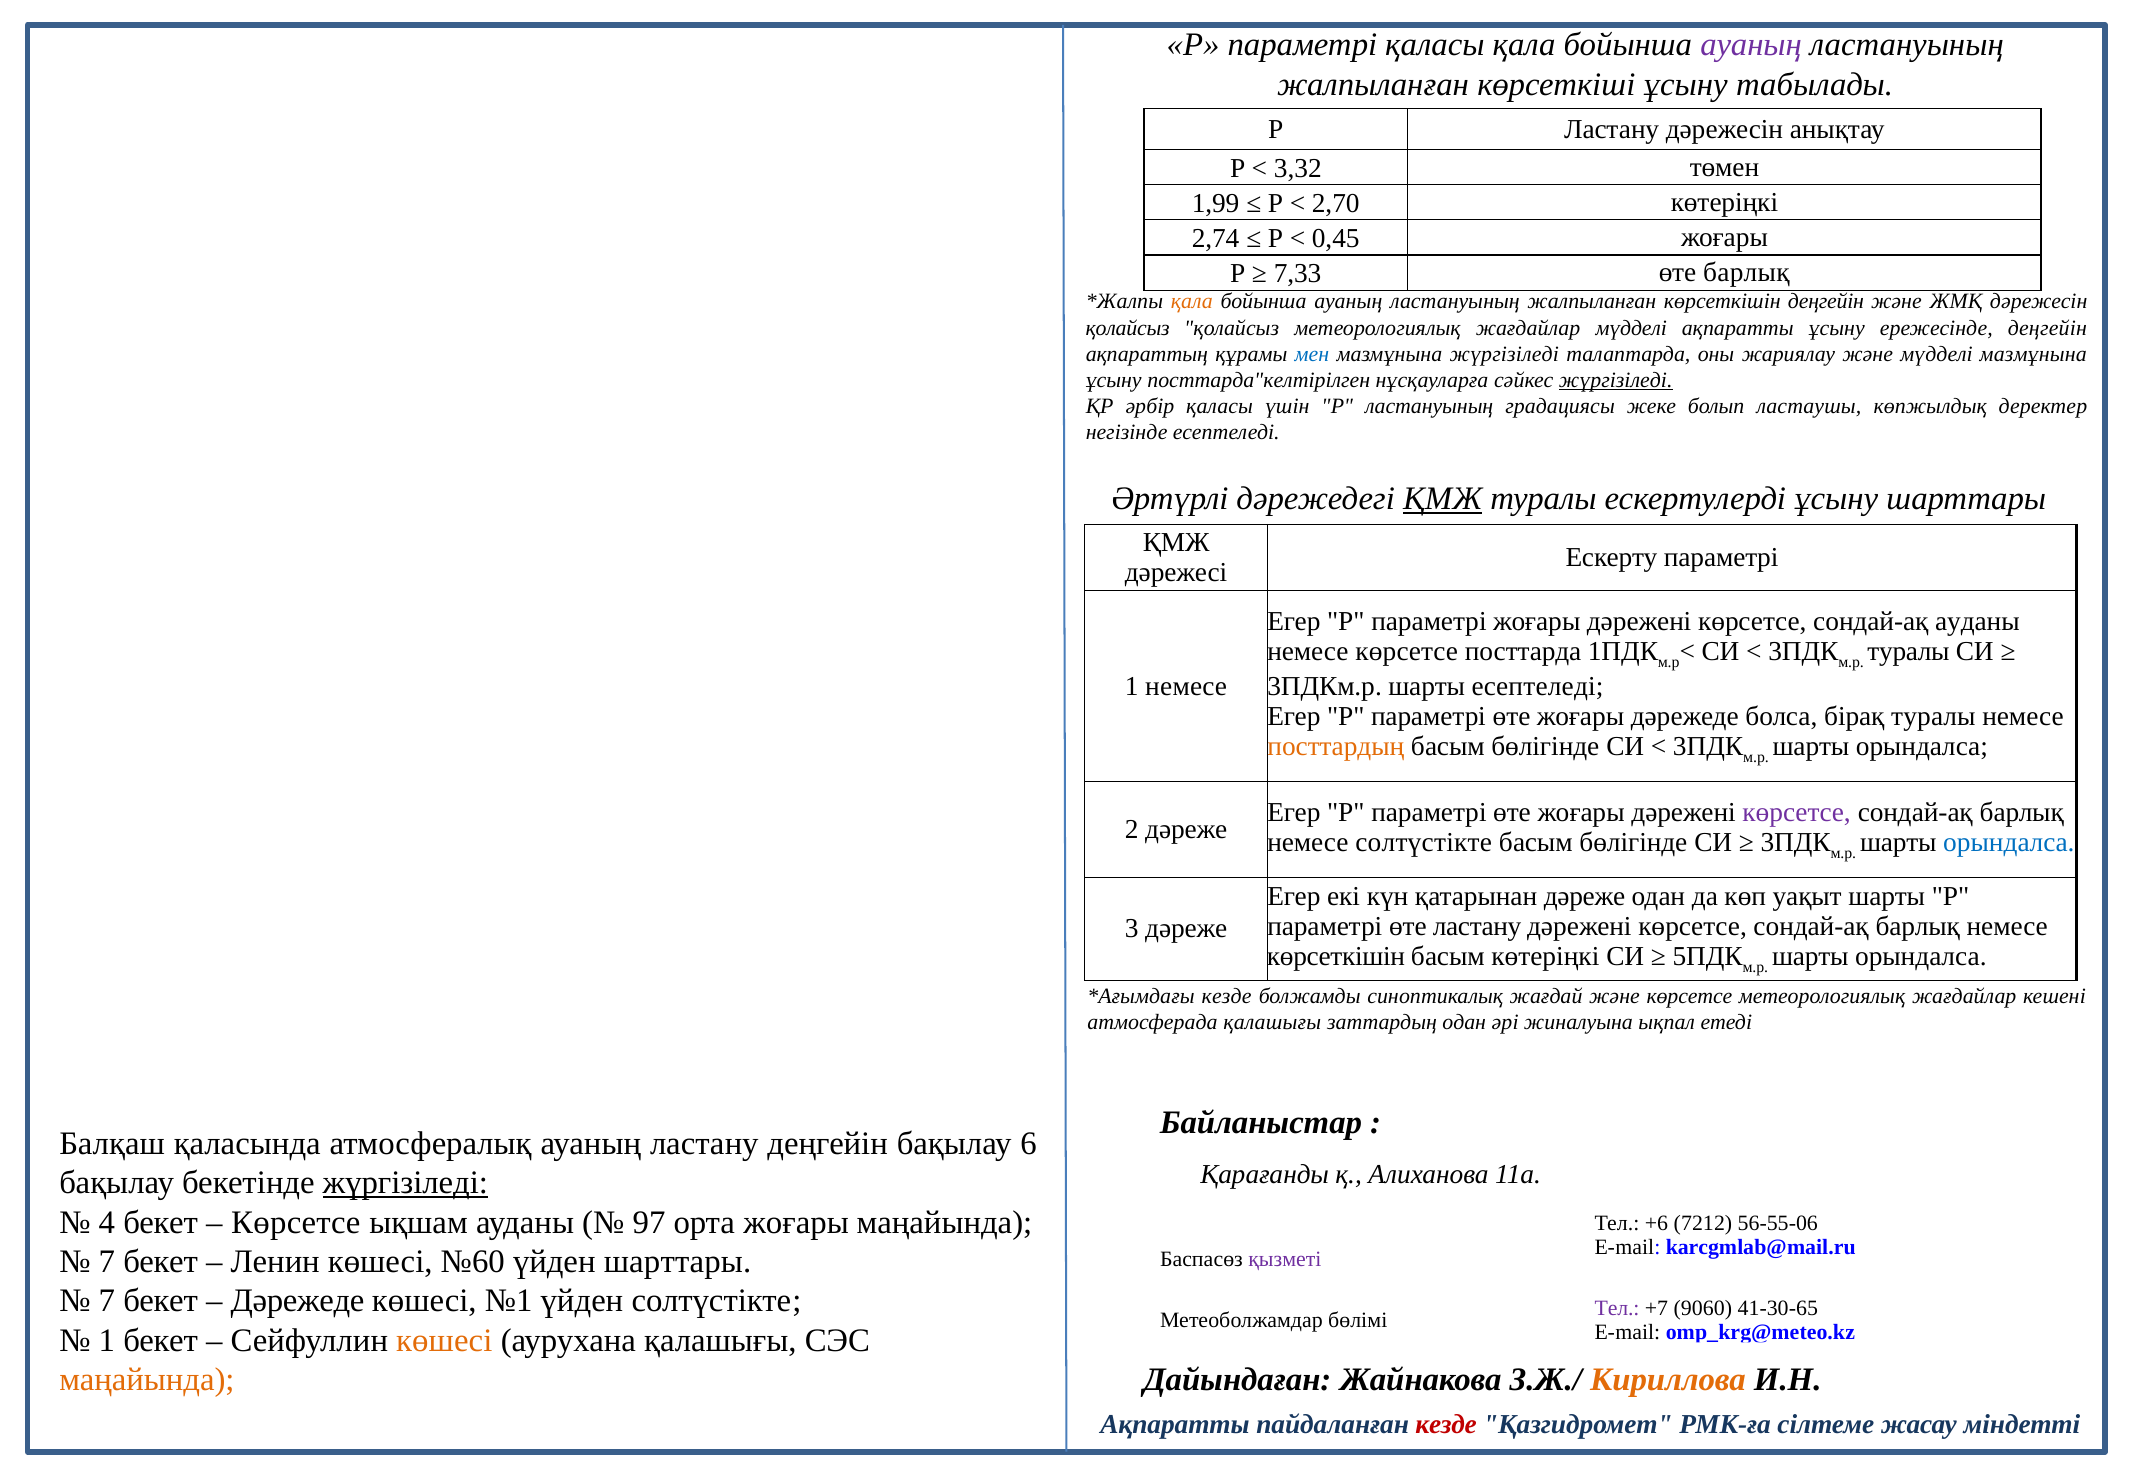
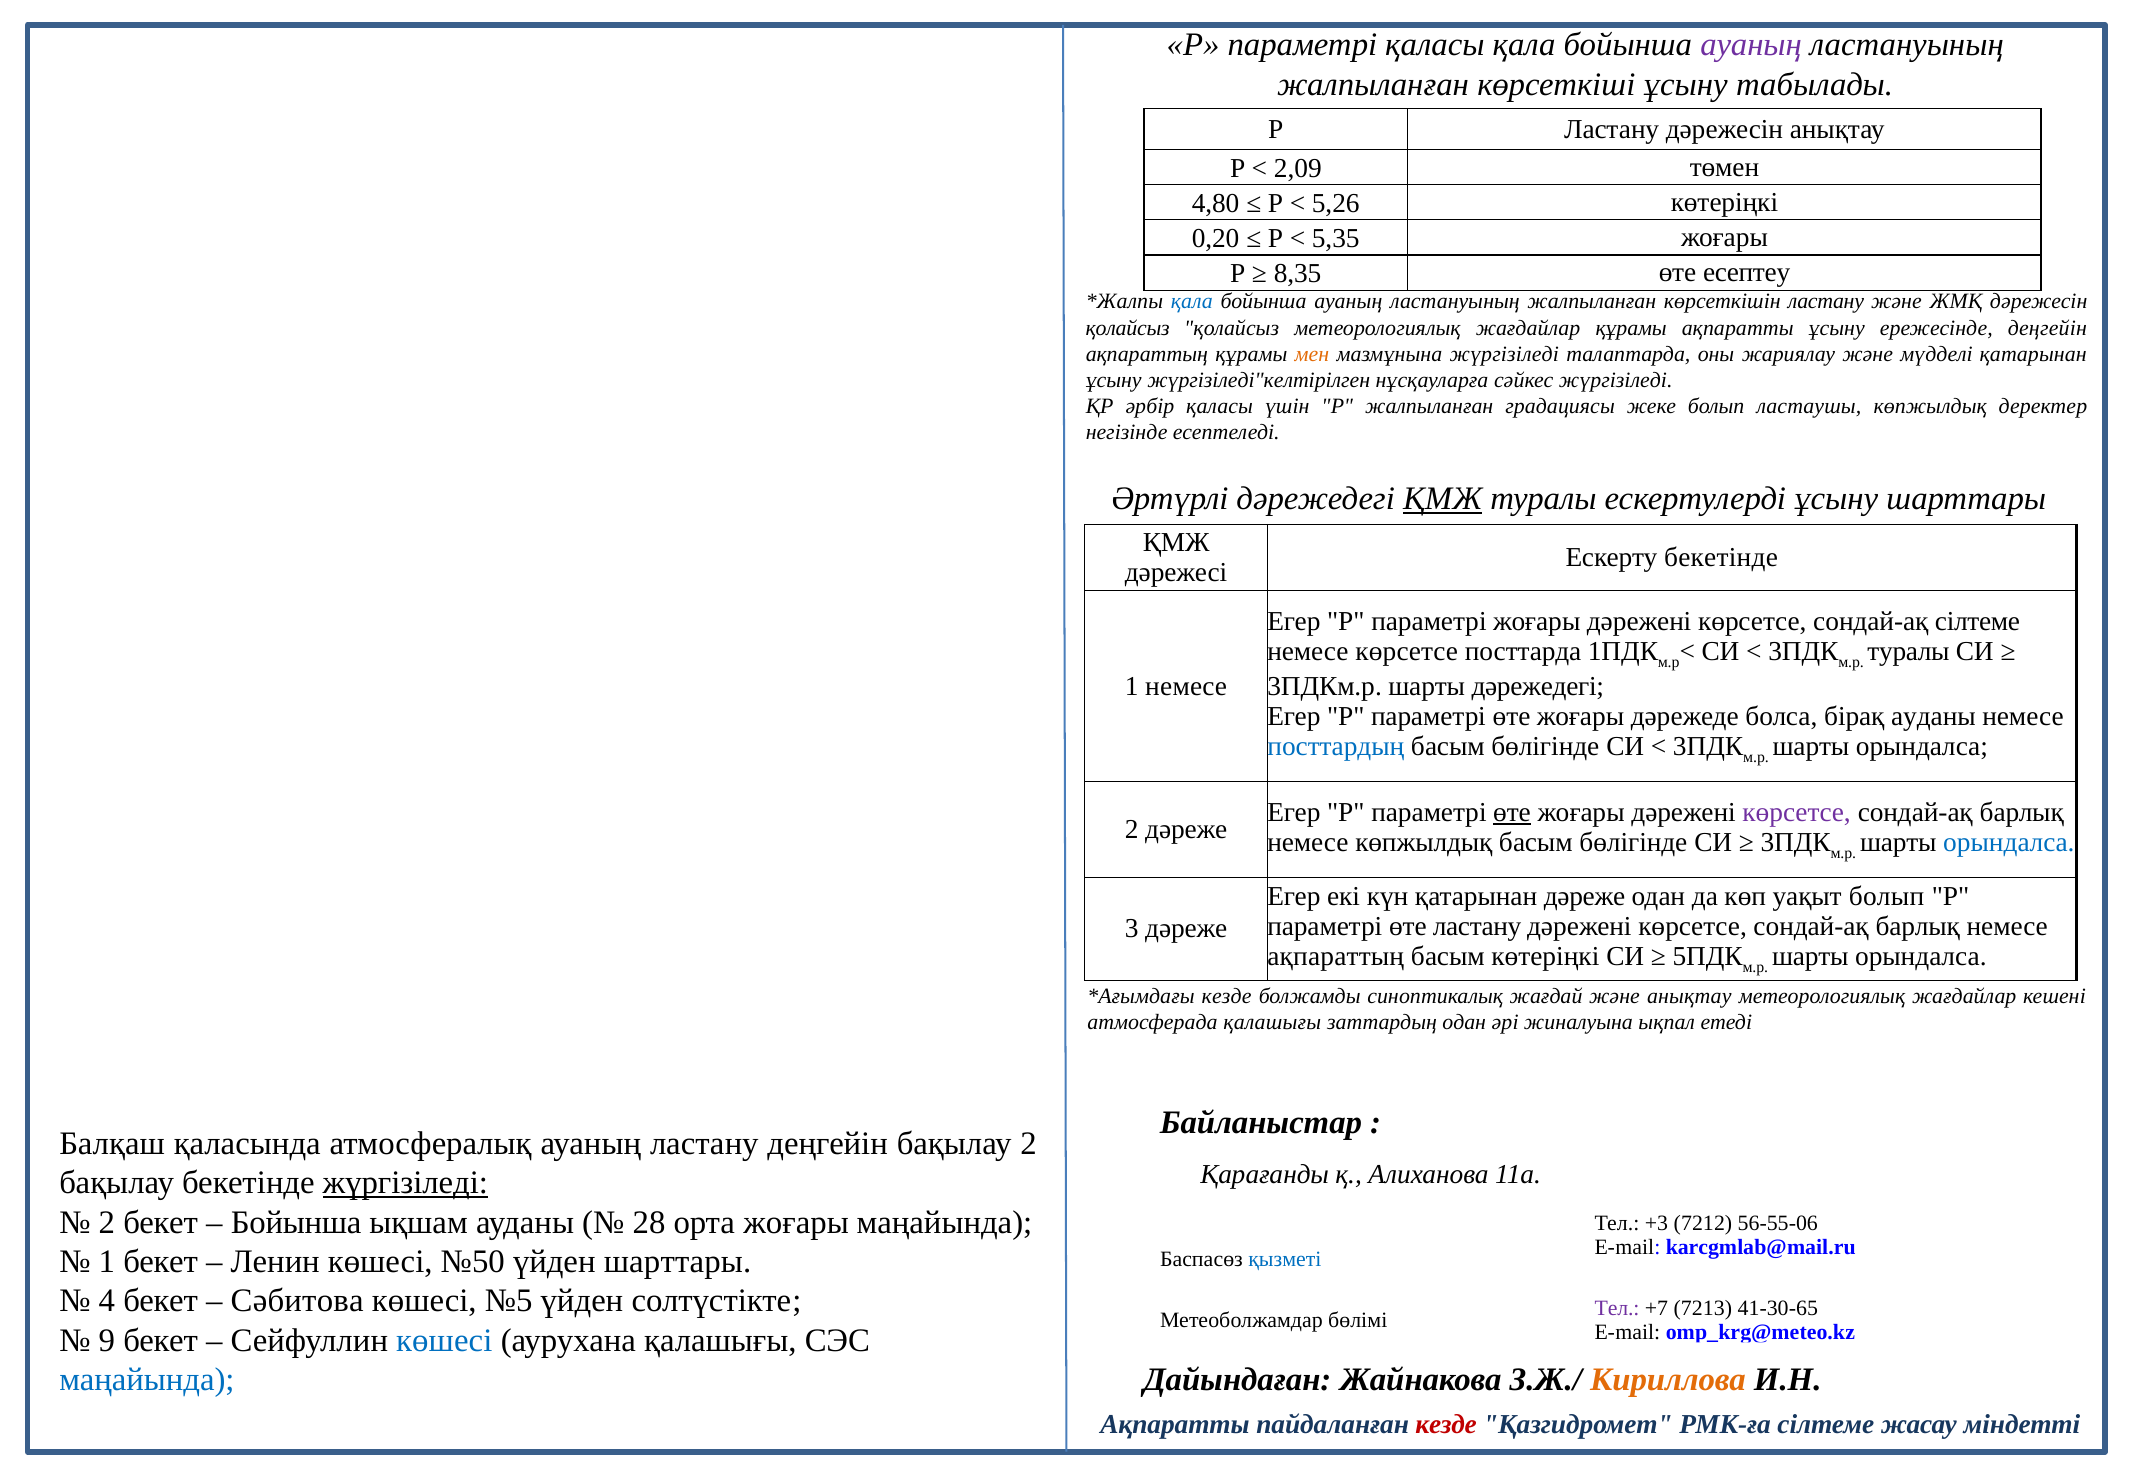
3,32: 3,32 -> 2,09 (1298, 168)
1,99: 1,99 -> 4,80 (1216, 203)
2,70: 2,70 -> 5,26 (1336, 203)
2,74: 2,74 -> 0,20 (1216, 239)
0,45: 0,45 -> 5,35 (1336, 239)
7,33: 7,33 -> 8,35 (1298, 274)
өте барлық: барлық -> есептеу (1747, 273)
қала colour: orange -> blue (1192, 302)
көрсеткішін деңгейін: деңгейін -> ластану (1826, 302)
жағдайлар мүдделі: мүдделі -> құрамы (1631, 328)
мен colour: blue -> orange (1312, 354)
мүдделі мазмұнына: мазмұнына -> қатарынан (2033, 354)
посттарда"келтірілген: посттарда"келтірілген -> жүргізіледі"келтірілген (1259, 380)
жүргізіледі underline: present -> none (1616, 380)
Р ластануының: ластануының -> жалпыланған (1429, 406)
Ескерту параметрі: параметрі -> бекетінде (1721, 557)
сондай-ақ ауданы: ауданы -> сілтеме (1978, 621)
шарты есептеледі: есептеледі -> дәрежедегі (1538, 686)
бірақ туралы: туралы -> ауданы (1933, 716)
посттардың colour: orange -> blue (1336, 746)
өте underline: none -> present (1512, 812)
немесе солтүстікте: солтүстікте -> көпжылдық (1424, 842)
уақыт шарты: шарты -> болып (1887, 896)
көрсеткішін: көрсеткішін -> ақпараттың (1336, 957)
және көрсетсе: көрсетсе -> анықтау (1689, 996)
бақылау 6: 6 -> 2 (1029, 1143)
4: 4 -> 2 (107, 1222)
Көрсетсе: Көрсетсе -> Бойынша (296, 1222)
97: 97 -> 28 (649, 1222)
+6: +6 -> +3 (1656, 1223)
7: 7 -> 1 (107, 1261)
№60: №60 -> №50 (473, 1261)
қызметі colour: purple -> blue (1285, 1259)
7: 7 -> 4 (107, 1301)
Дәрежеде: Дәрежеде -> Сәбитова (297, 1301)
№1: №1 -> №5 (509, 1301)
9060: 9060 -> 7213 (1703, 1308)
1: 1 -> 9 (107, 1340)
көшесі colour: orange -> blue (444, 1340)
маңайында colour: orange -> blue (147, 1380)
